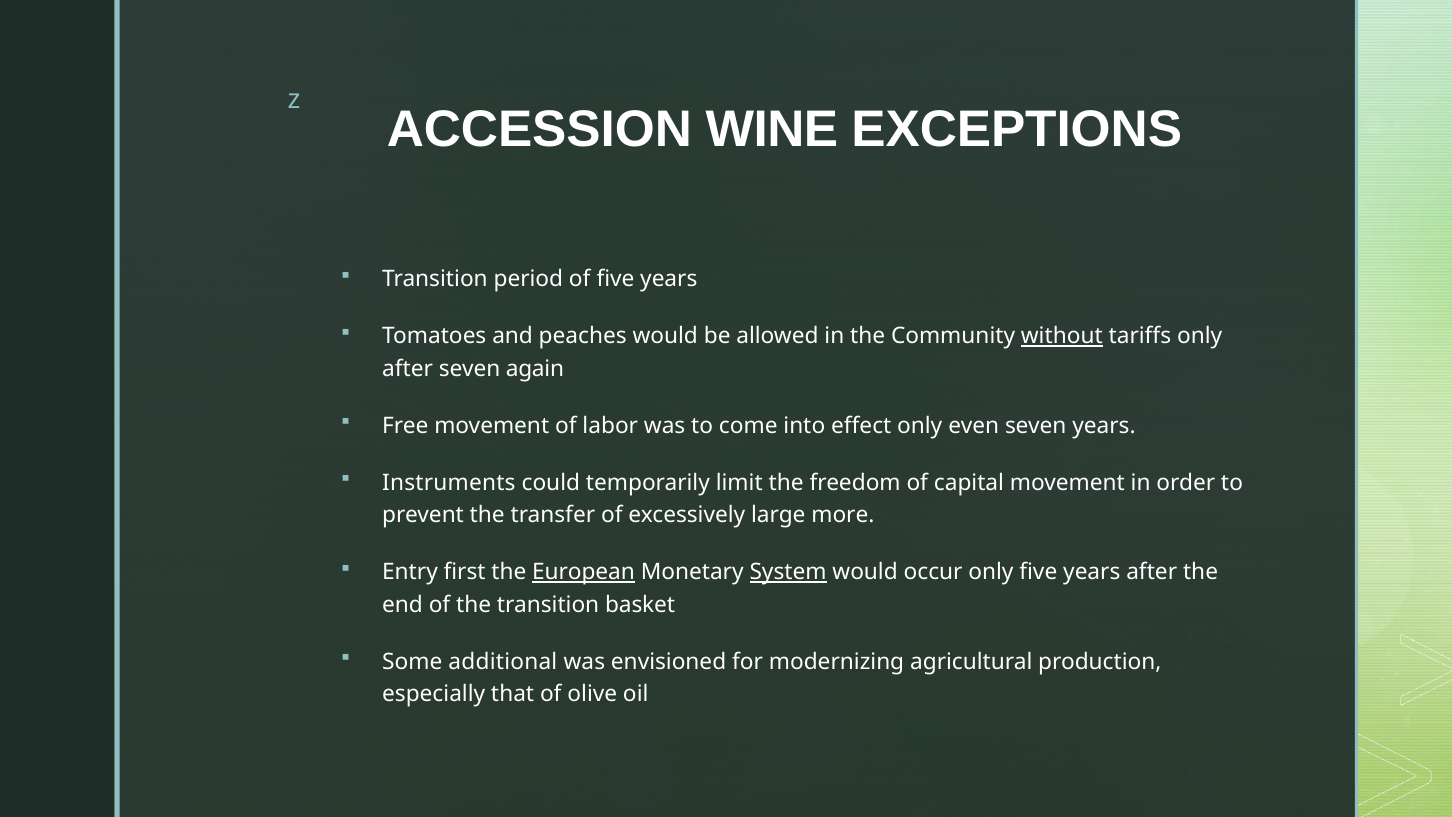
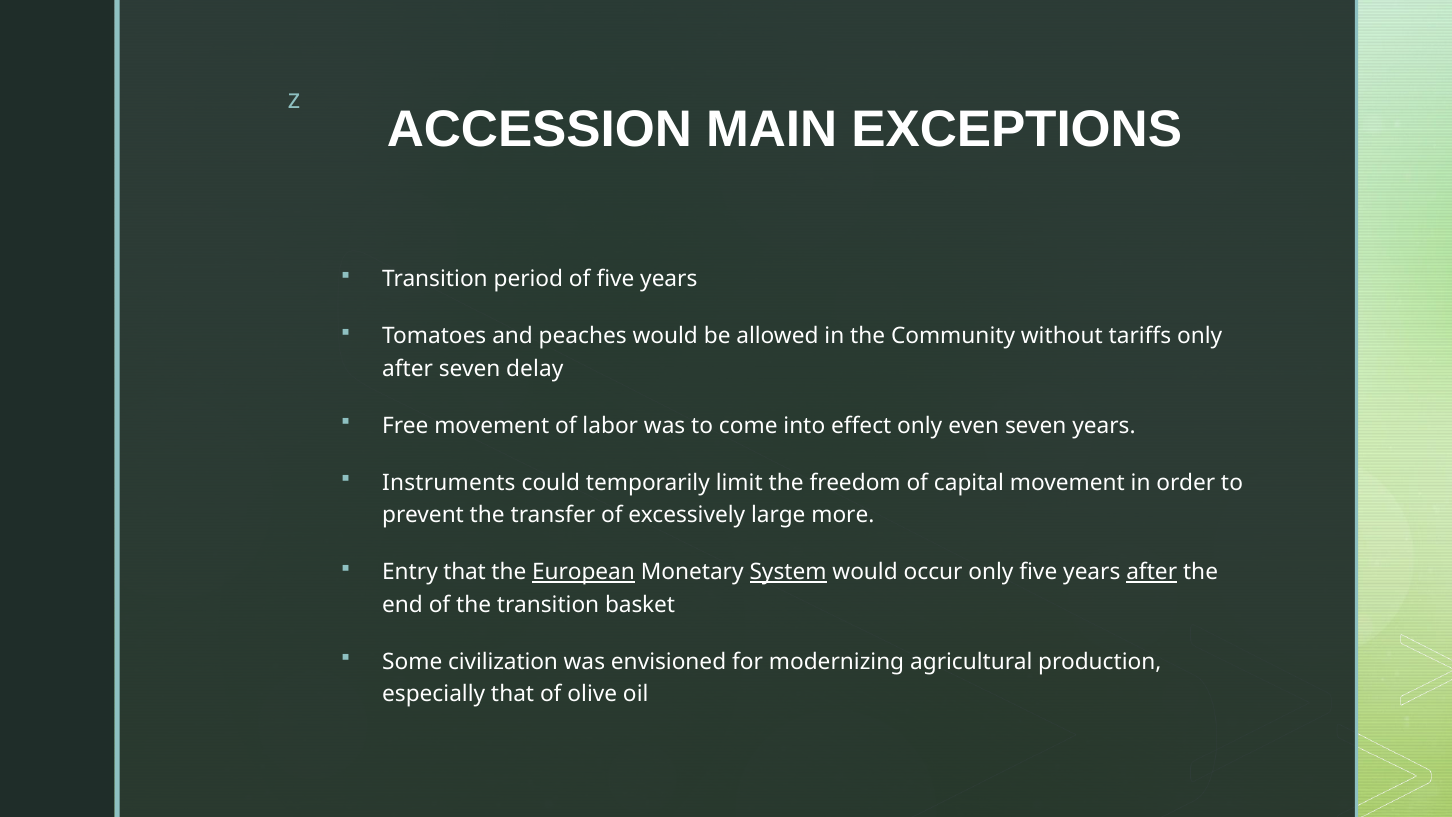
WINE: WINE -> MAIN (772, 129)
without underline: present -> none (1062, 336)
again: again -> delay (535, 369)
Entry first: first -> that (465, 572)
after underline: none -> present (1152, 572)
additional: additional -> civilization (503, 662)
